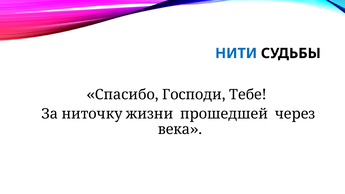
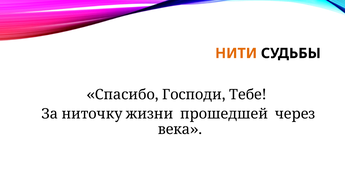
НИТИ colour: blue -> orange (236, 53)
